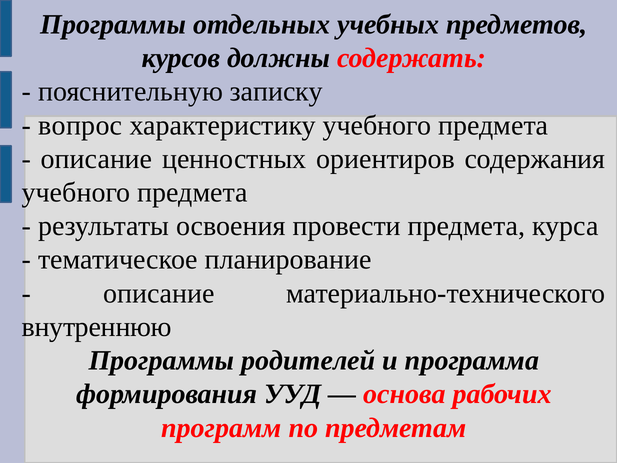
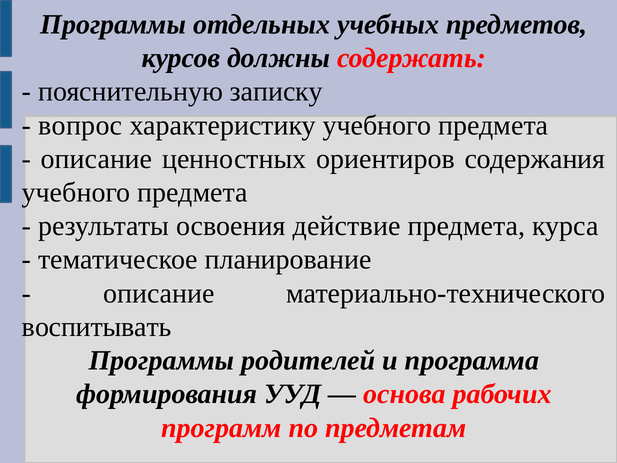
провести: провести -> действие (347, 226)
внутреннюю: внутреннюю -> воспитывать (97, 327)
